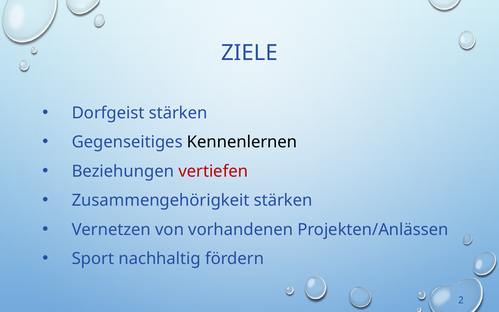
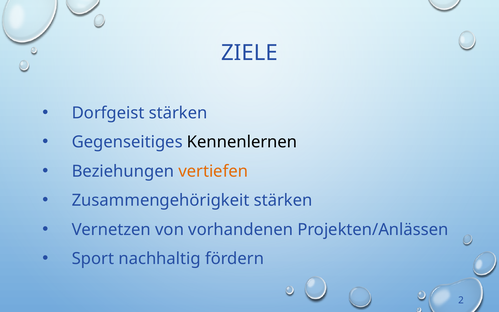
vertiefen colour: red -> orange (213, 171)
